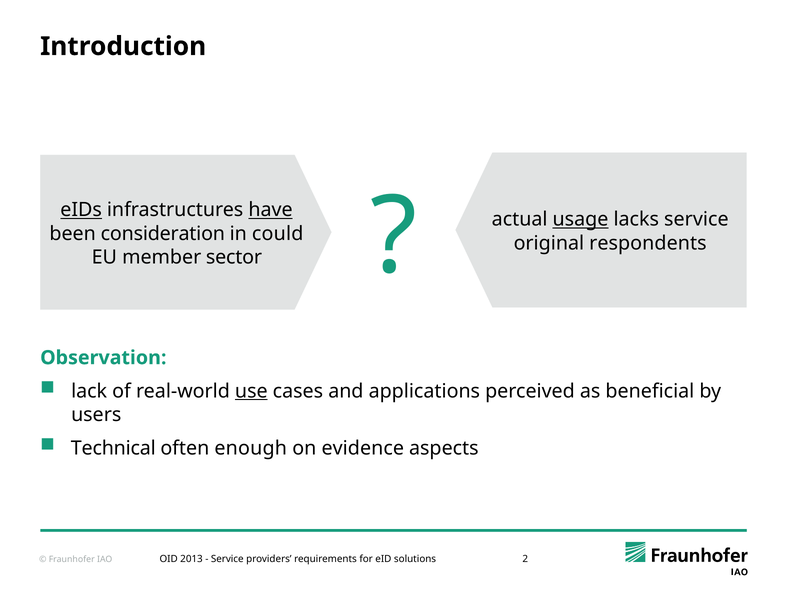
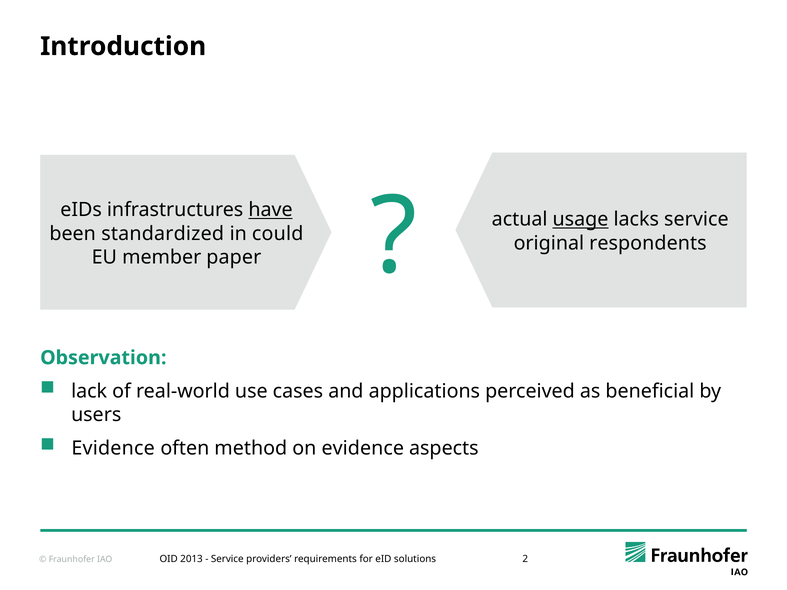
eIDs underline: present -> none (81, 210)
consideration: consideration -> standardized (163, 234)
sector: sector -> paper (234, 257)
use underline: present -> none (251, 391)
Technical: Technical -> Evidence (113, 448)
enough: enough -> method (251, 448)
